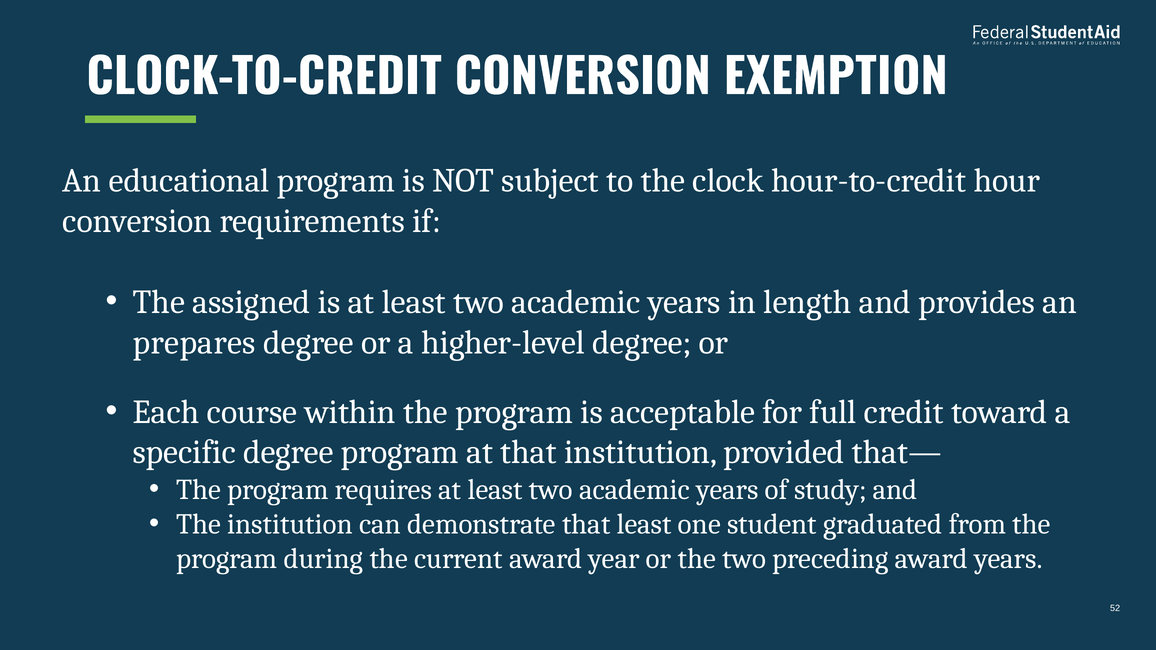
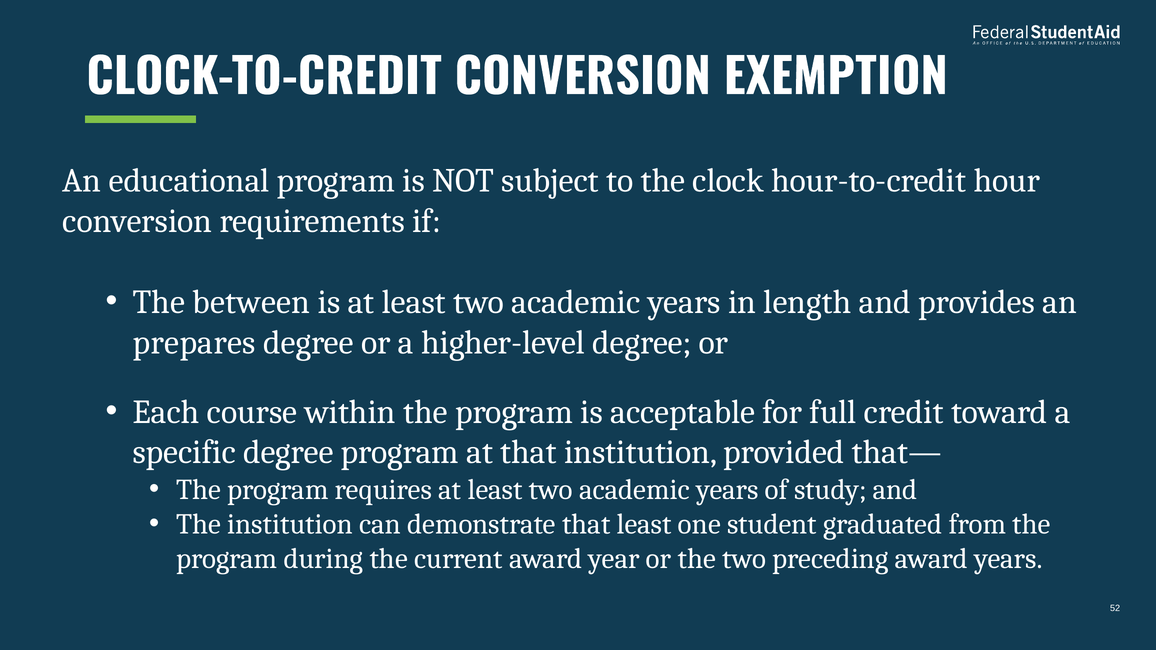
assigned: assigned -> between (251, 302)
